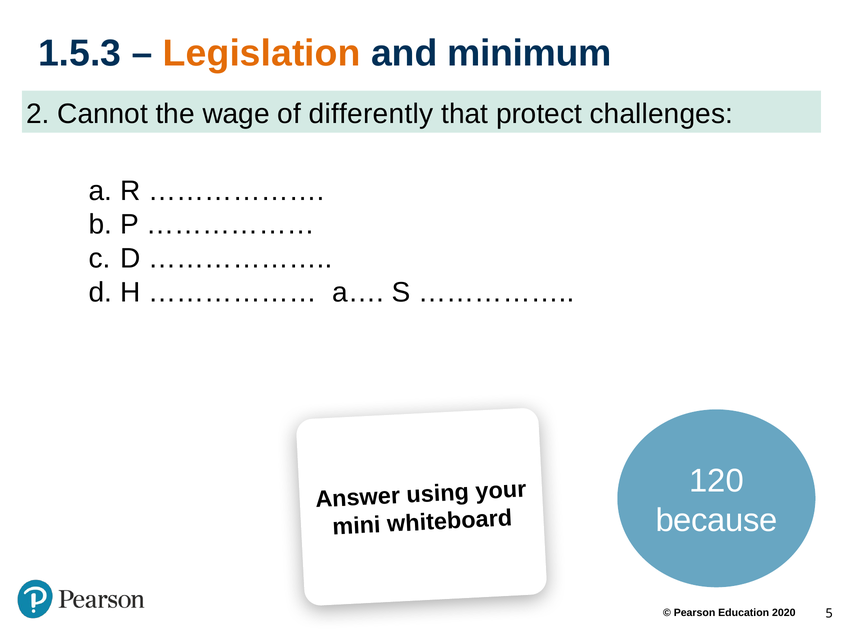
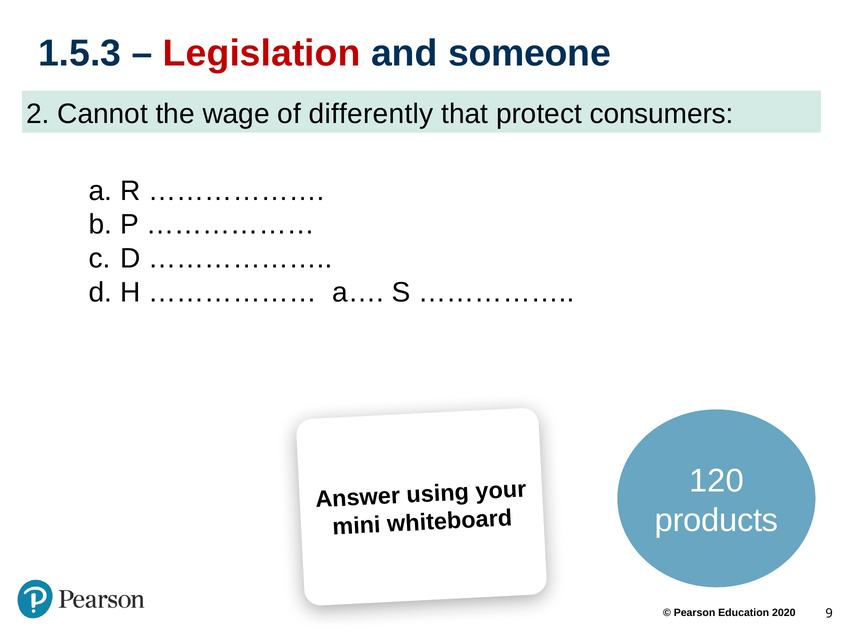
Legislation colour: orange -> red (262, 54)
minimum: minimum -> someone (530, 54)
challenges: challenges -> consumers (662, 114)
because: because -> products (717, 520)
5: 5 -> 9 (829, 613)
